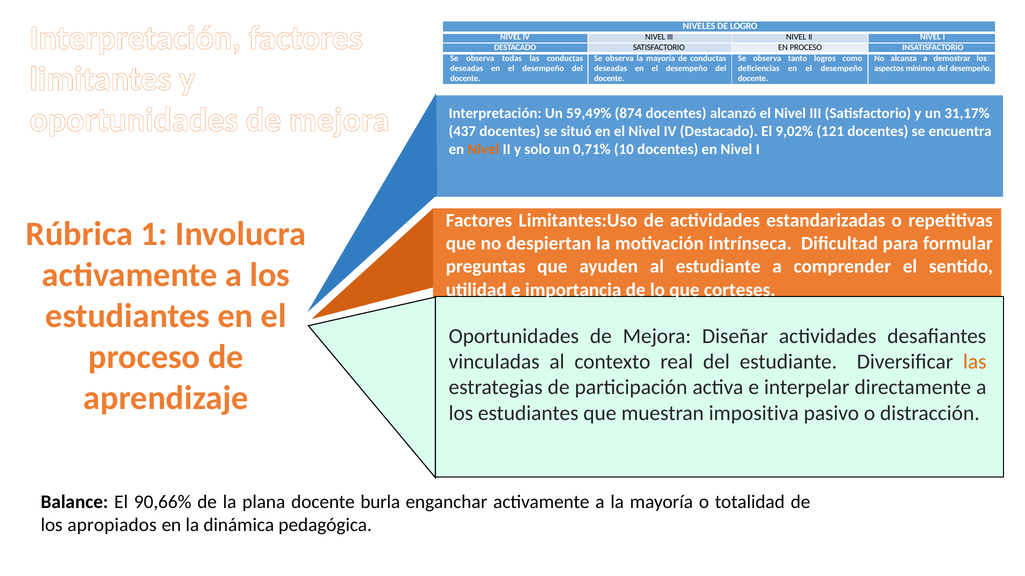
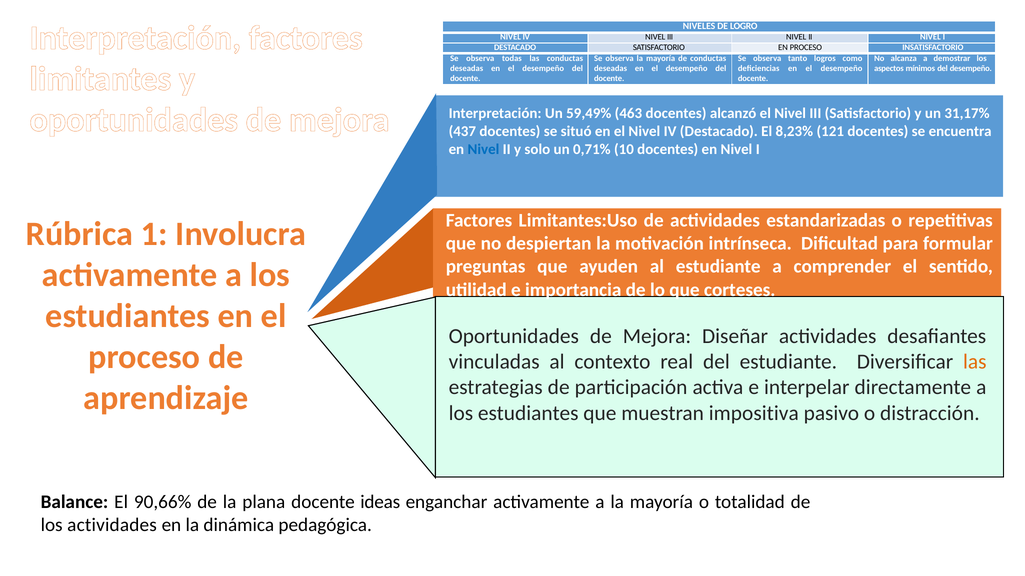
874: 874 -> 463 (628, 114)
9,02%: 9,02% -> 8,23% (794, 132)
Nivel colour: orange -> blue (483, 150)
burla: burla -> ideas (380, 502)
los apropiados: apropiados -> actividades (112, 525)
